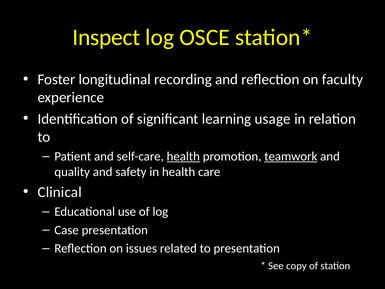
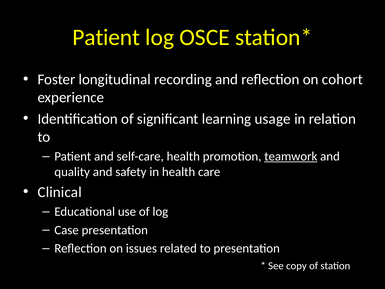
Inspect: Inspect -> Patient (106, 37)
faculty: faculty -> cohort (342, 79)
health underline: present -> none (183, 156)
